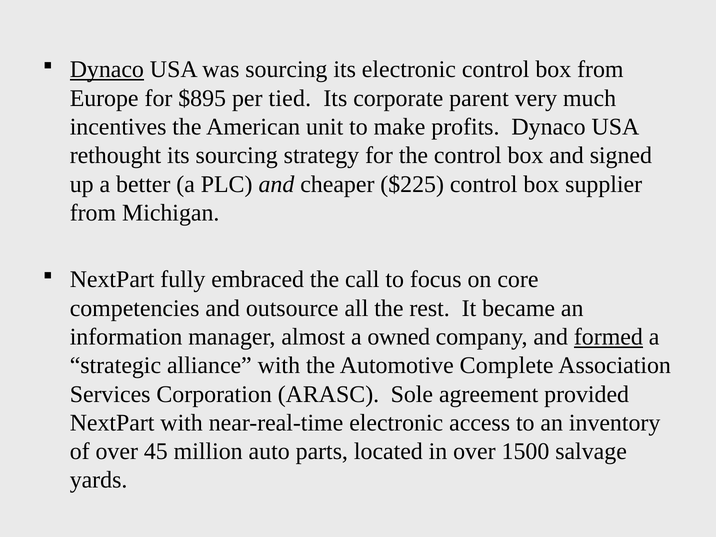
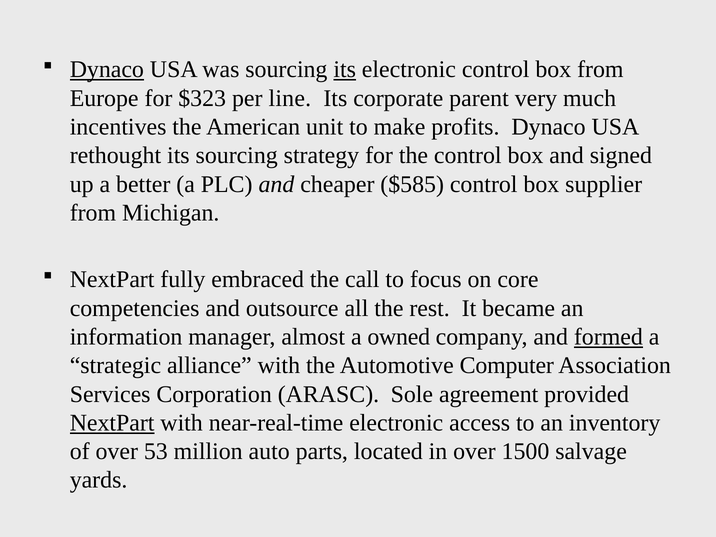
its underline: none -> present (345, 70)
$895: $895 -> $323 (202, 98)
tied: tied -> line (290, 98)
$225: $225 -> $585 (412, 184)
Complete: Complete -> Computer (507, 366)
NextPart underline: none -> present (112, 423)
45: 45 -> 53 (156, 451)
